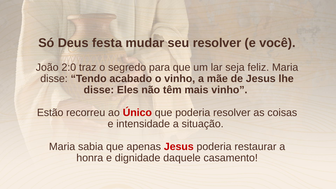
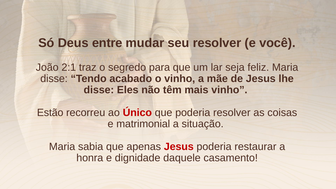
festa: festa -> entre (107, 43)
2:0: 2:0 -> 2:1 (69, 67)
intensidade: intensidade -> matrimonial (143, 124)
